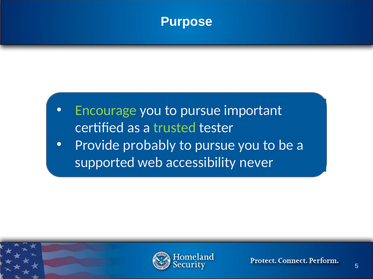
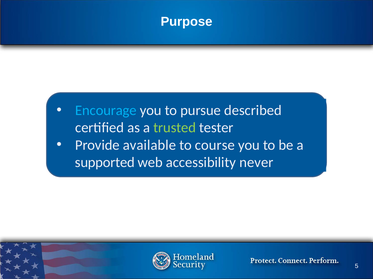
Encourage colour: light green -> light blue (106, 111)
important: important -> described (253, 111)
probably: probably -> available (149, 145)
pursue: pursue -> course (215, 145)
